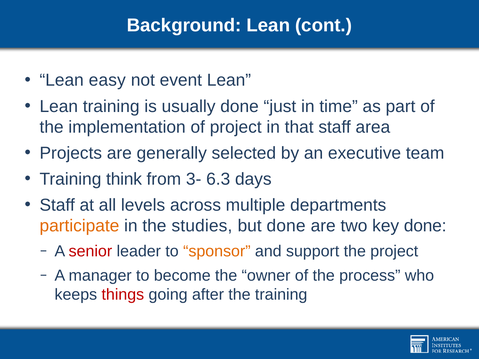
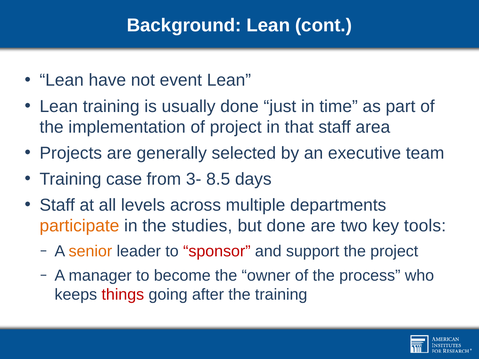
easy: easy -> have (107, 80)
think: think -> case (124, 179)
6.3: 6.3 -> 8.5 (218, 179)
key done: done -> tools (425, 226)
senior colour: red -> orange (90, 251)
sponsor colour: orange -> red (217, 251)
